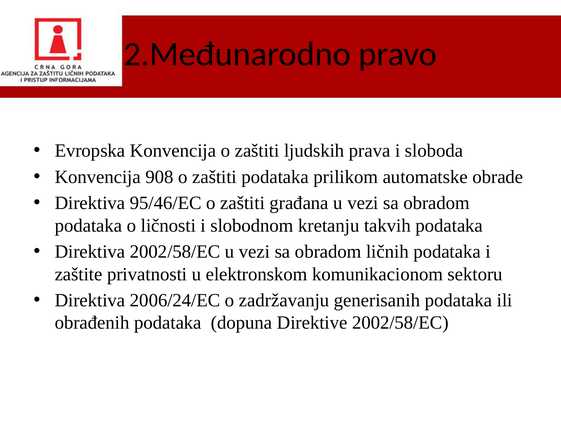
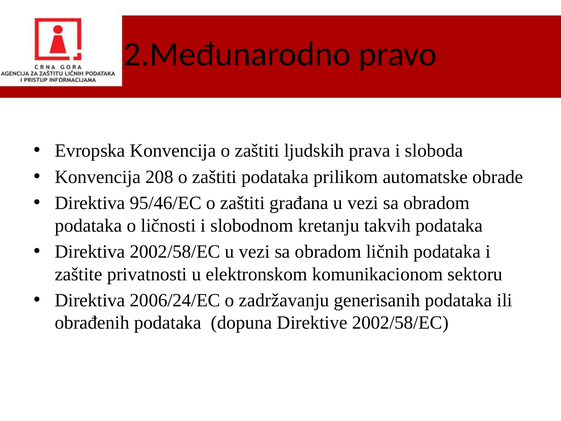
908: 908 -> 208 (159, 177)
